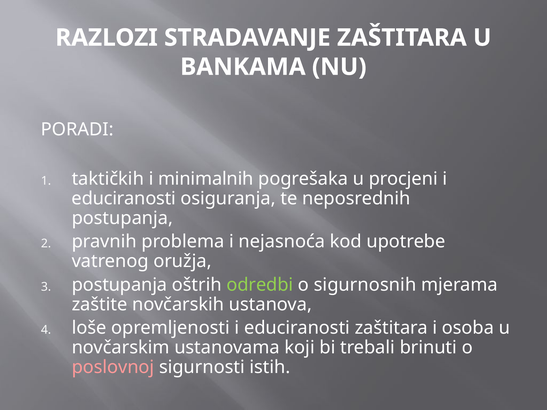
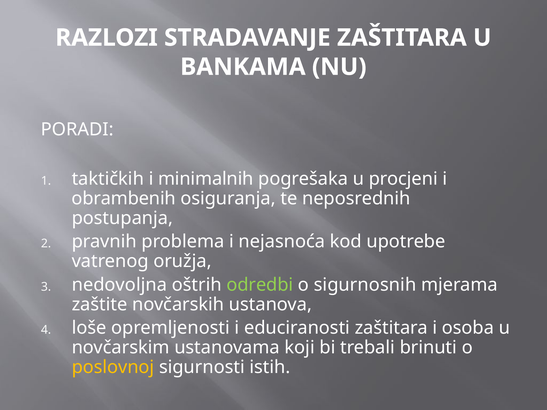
educiranosti: educiranosti -> obrambenih (124, 199)
postupanja: postupanja -> nedovoljna (119, 285)
poslovnoj colour: pink -> yellow (113, 367)
